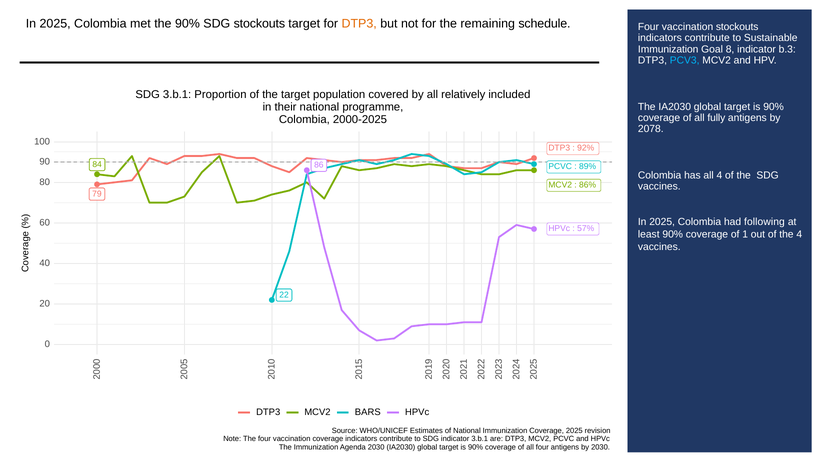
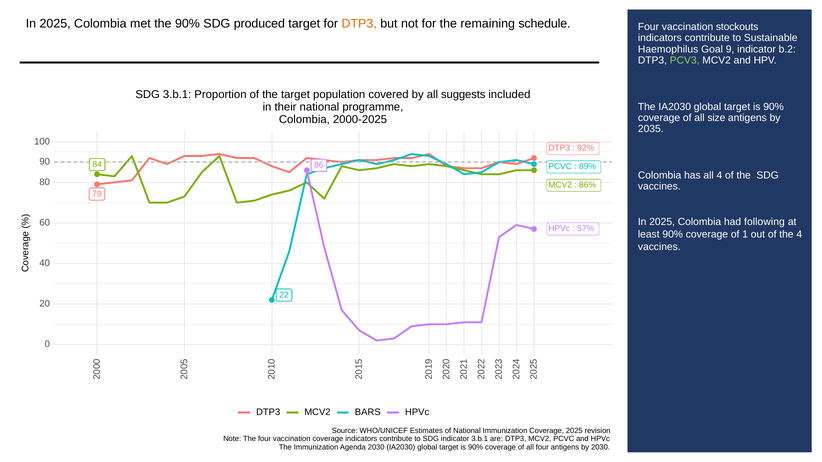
SDG stockouts: stockouts -> produced (259, 24)
Immunization: Immunization -> Haemophilus (668, 49)
Goal 8: 8 -> 9 (730, 49)
b.3: b.3 -> b.2 (787, 49)
PCV3 colour: light blue -> light green (685, 60)
relatively: relatively -> suggests (463, 95)
fully: fully -> size (716, 118)
2078: 2078 -> 2035 (651, 129)
